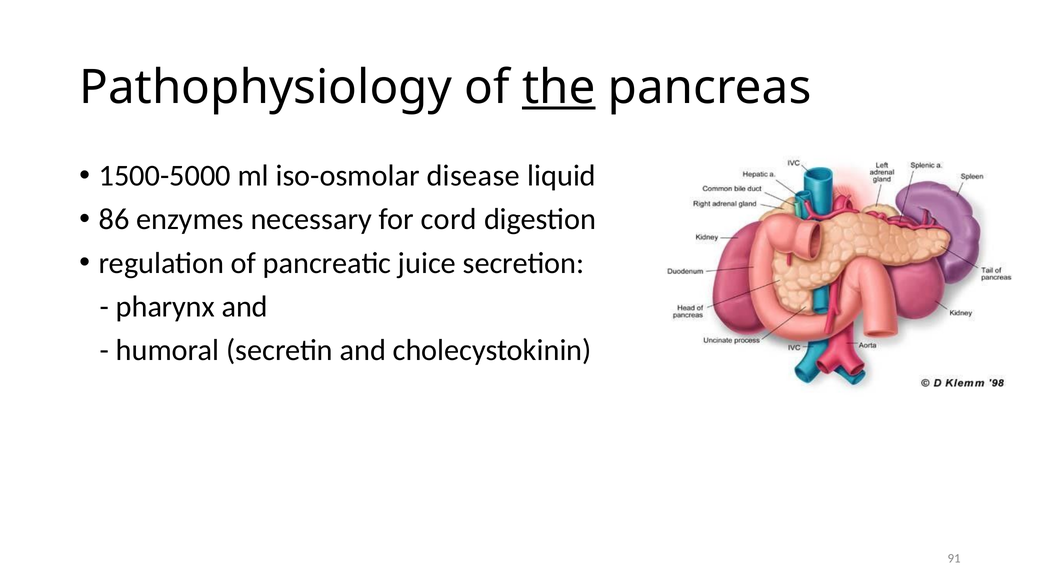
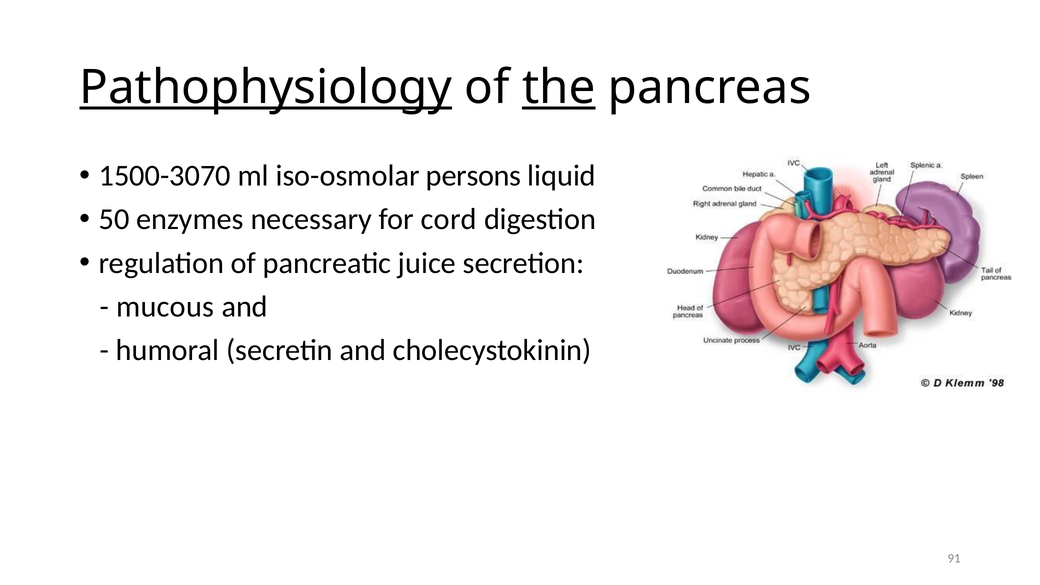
Pathophysiology underline: none -> present (266, 87)
1500-5000: 1500-5000 -> 1500-3070 (165, 176)
disease: disease -> persons (474, 176)
86: 86 -> 50 (114, 219)
pharynx: pharynx -> mucous (165, 307)
